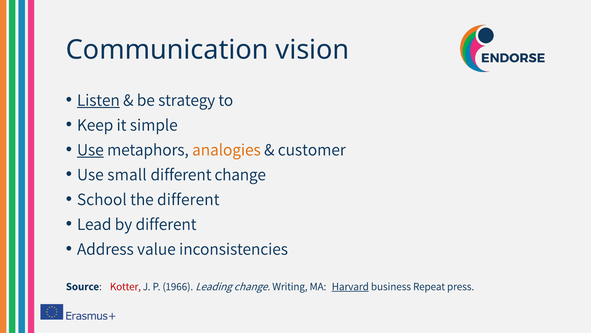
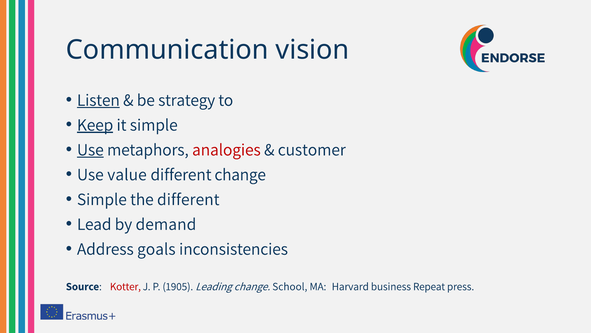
Keep underline: none -> present (95, 125)
analogies colour: orange -> red (226, 149)
small: small -> value (127, 174)
School: School -> Simple (102, 199)
by different: different -> demand (166, 224)
value: value -> goals (156, 249)
1966: 1966 -> 1905 (178, 286)
Writing: Writing -> School (290, 286)
Harvard underline: present -> none (350, 286)
